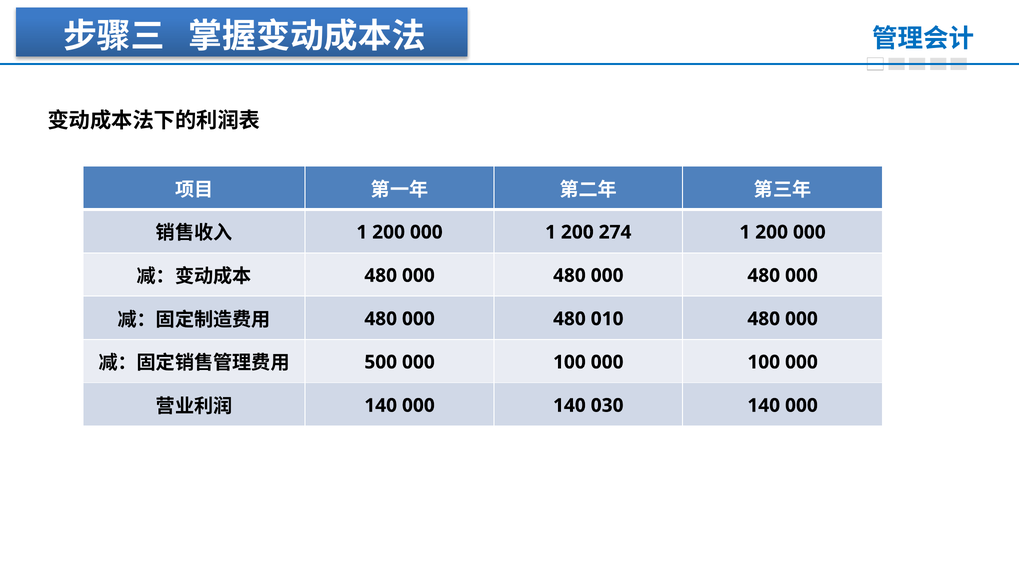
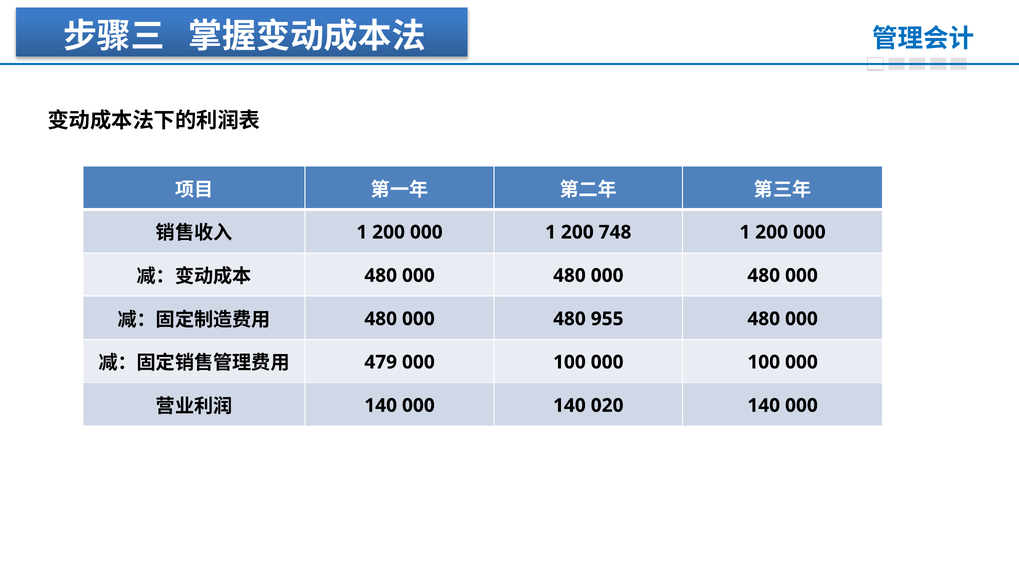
274: 274 -> 748 (615, 232)
010: 010 -> 955 (607, 319)
500: 500 -> 479 (381, 362)
030: 030 -> 020 (607, 406)
